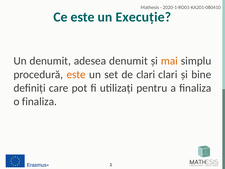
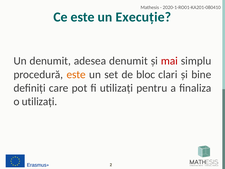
mai colour: orange -> red (169, 61)
de clari: clari -> bloc (146, 74)
o finaliza: finaliza -> utilizați (40, 101)
